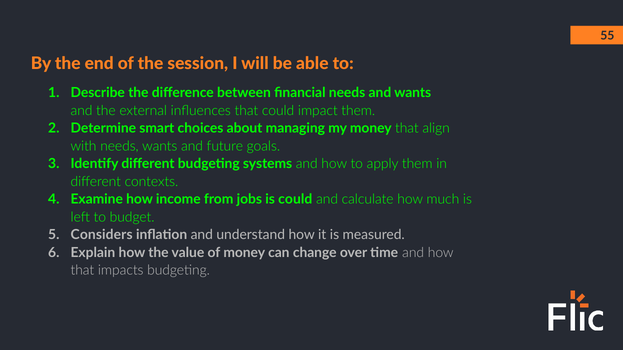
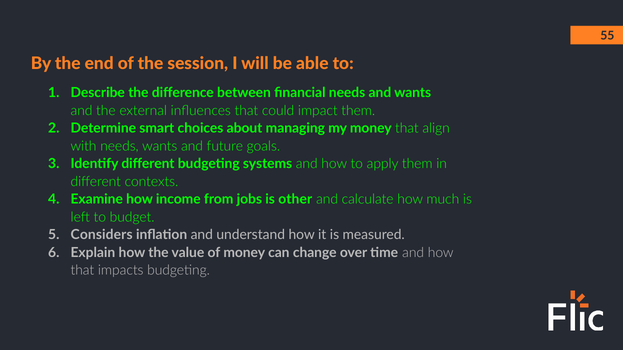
is could: could -> other (295, 200)
